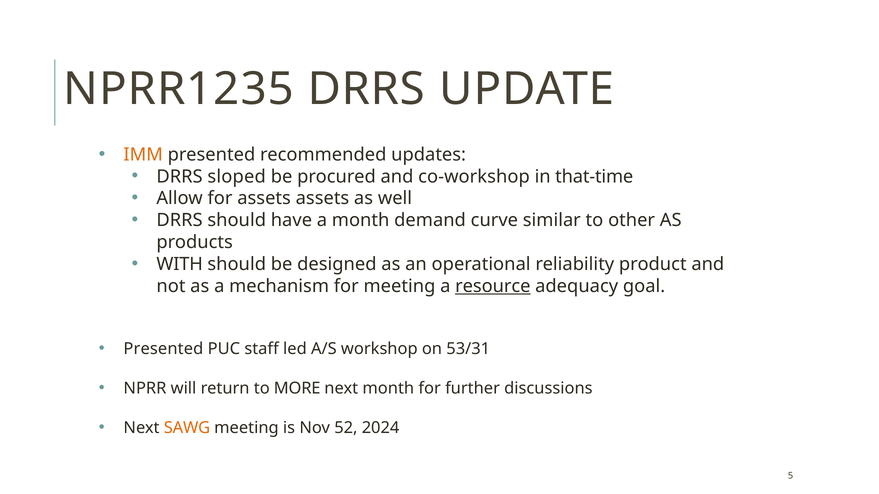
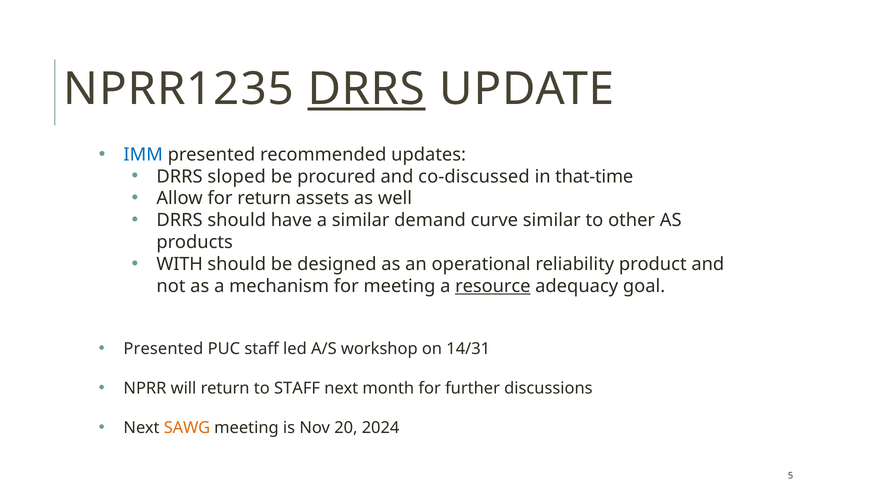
DRRS underline: none -> present (366, 89)
IMM colour: orange -> blue (143, 155)
co-workshop: co-workshop -> co-discussed (474, 177)
for assets: assets -> return (264, 199)
a month: month -> similar (361, 221)
53/31: 53/31 -> 14/31 (468, 349)
to MORE: MORE -> STAFF (297, 389)
52: 52 -> 20 (346, 428)
